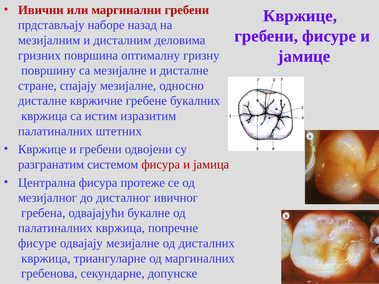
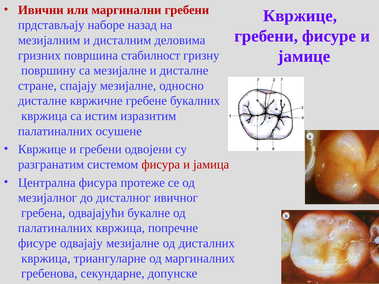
оптималну: оптималну -> стабилност (151, 55)
штетних: штетних -> осушене (119, 131)
